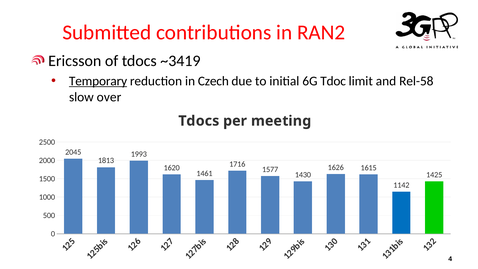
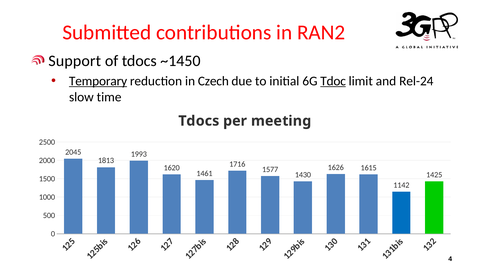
Ericsson: Ericsson -> Support (75, 61)
~3419: ~3419 -> ~1450 (180, 61)
Tdoc underline: none -> present (333, 81)
Rel-58: Rel-58 -> Rel-24 (416, 81)
over: over -> time (109, 97)
